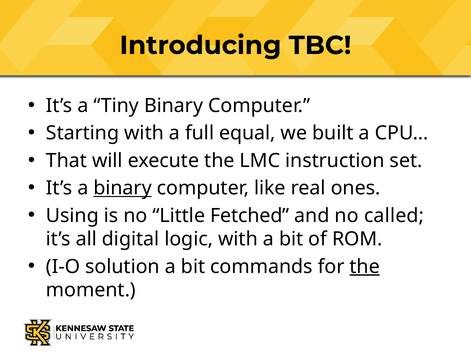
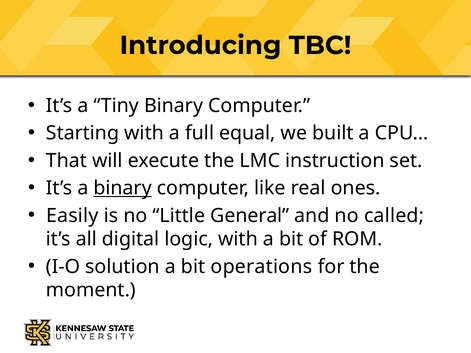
Using: Using -> Easily (72, 216)
Fetched: Fetched -> General (250, 216)
commands: commands -> operations (261, 267)
the underline: present -> none (365, 267)
